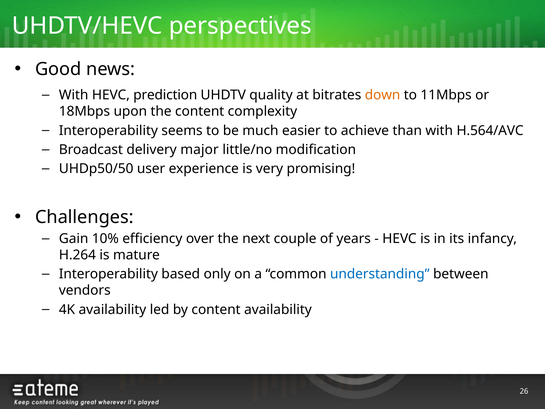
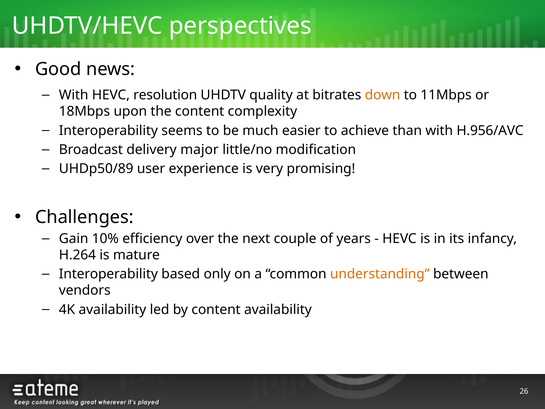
prediction: prediction -> resolution (165, 95)
H.564/AVC: H.564/AVC -> H.956/AVC (490, 130)
UHDp50/50: UHDp50/50 -> UHDp50/89 (96, 169)
understanding colour: blue -> orange (380, 274)
